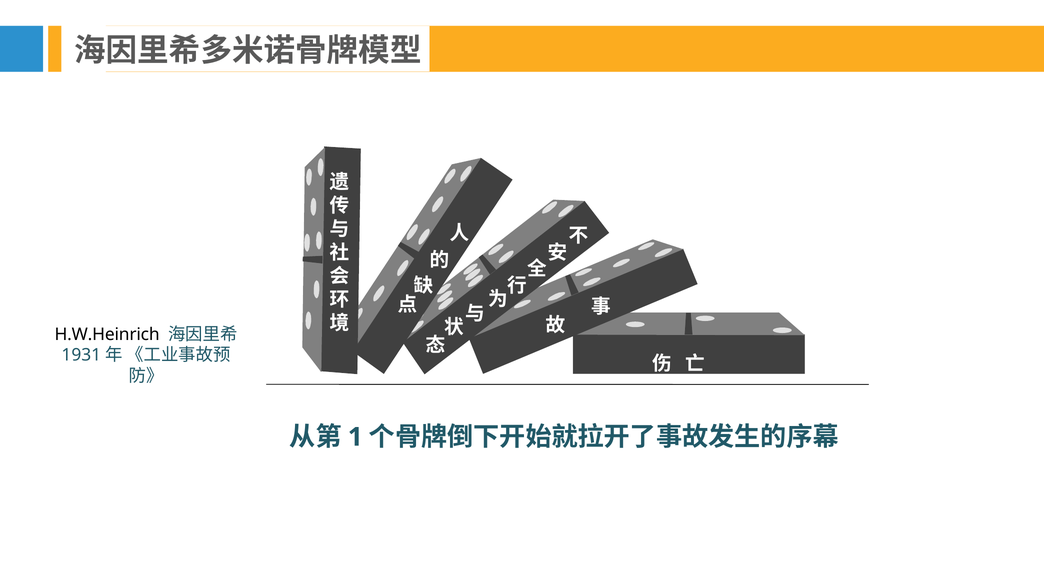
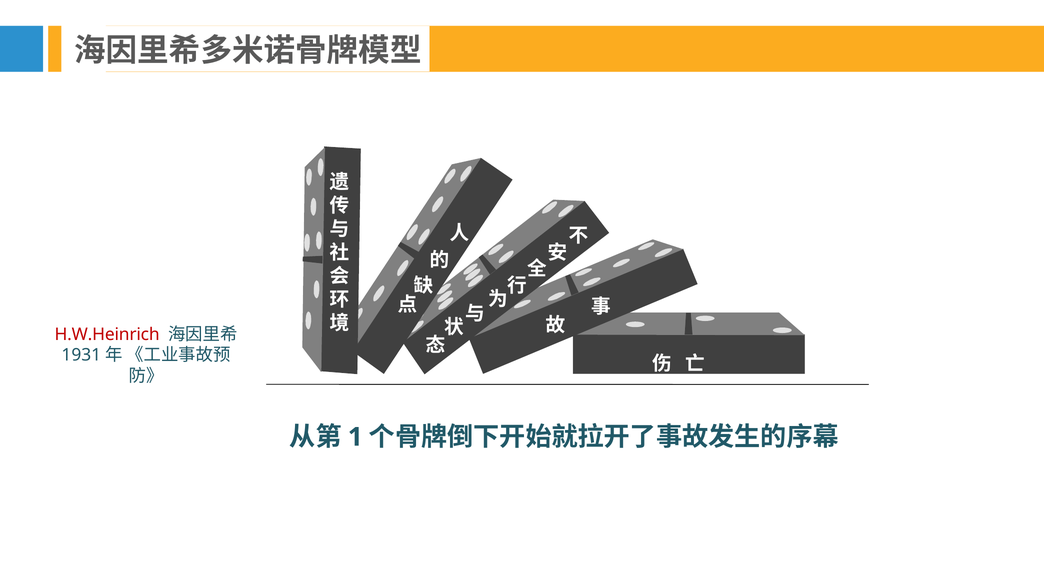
H.W.Heinrich colour: black -> red (107, 334)
